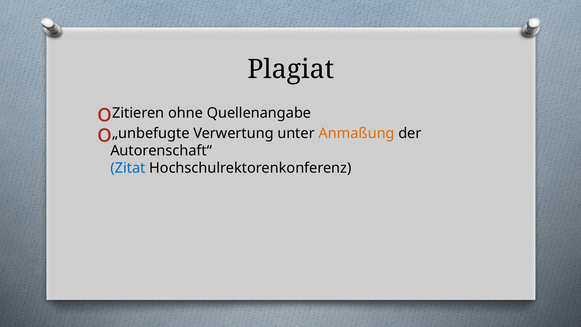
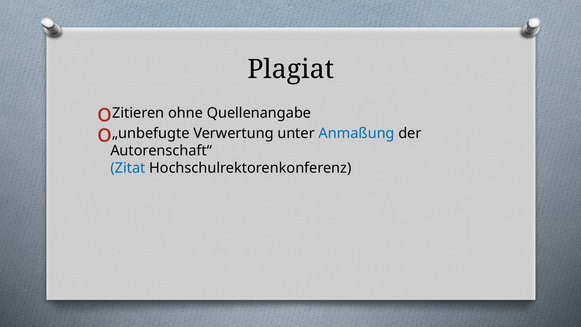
Anmaßung colour: orange -> blue (357, 133)
